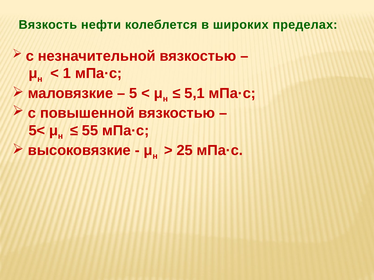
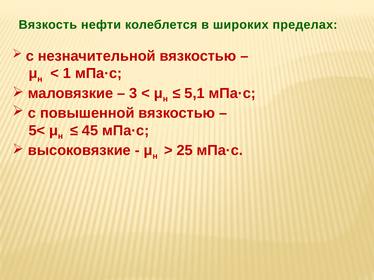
5: 5 -> 3 (133, 93)
55: 55 -> 45 (90, 131)
